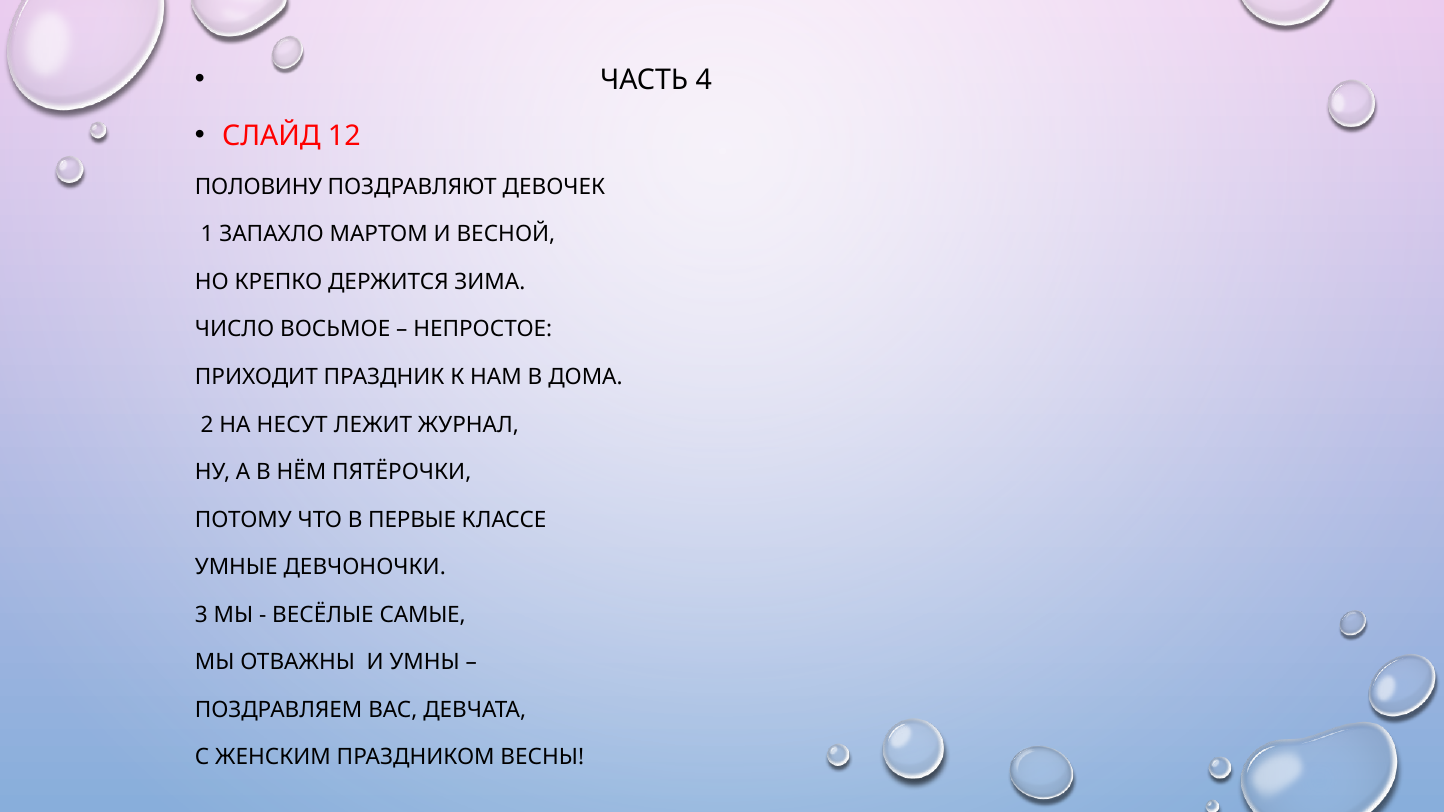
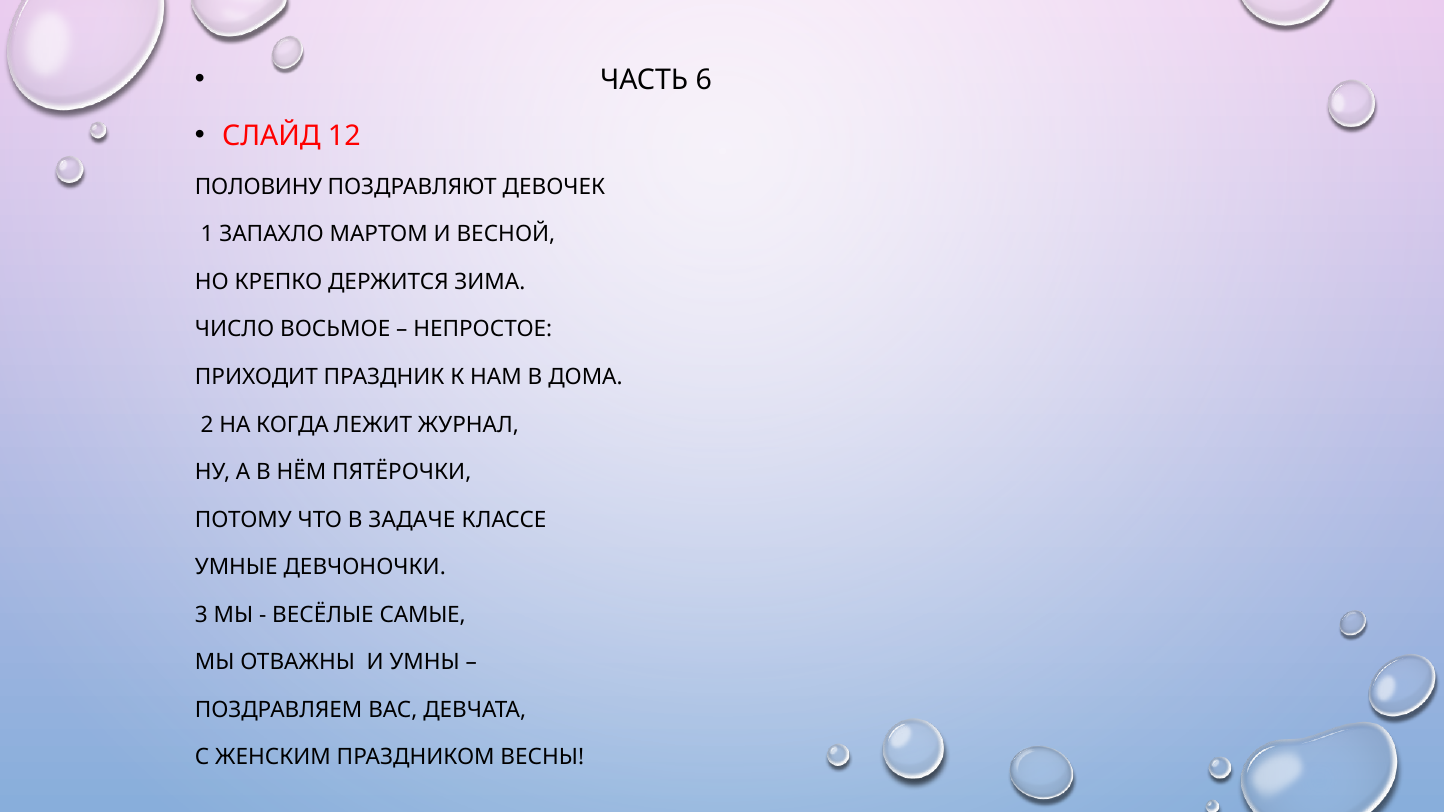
4: 4 -> 6 (704, 80)
НЕСУТ: НЕСУТ -> КОГДА (292, 425)
ПЕРВЫЕ: ПЕРВЫЕ -> ЗАДАЧЕ (412, 520)
